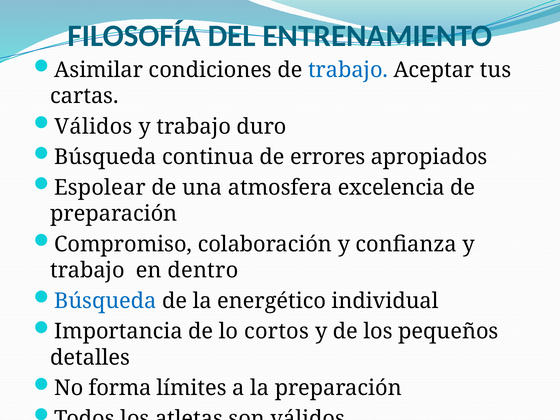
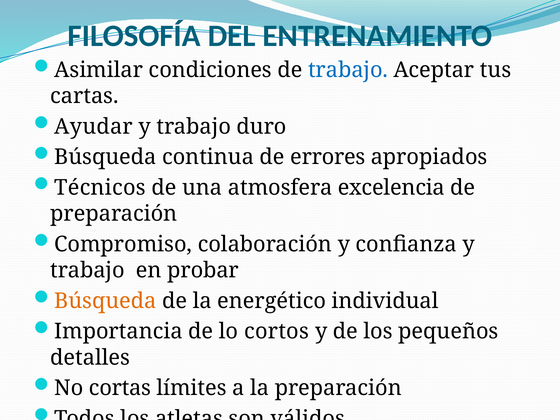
Válidos: Válidos -> Ayudar (94, 127)
Espolear: Espolear -> Técnicos (100, 188)
dentro: dentro -> probar (203, 270)
Búsqueda colour: blue -> orange (105, 301)
forma: forma -> cortas (120, 388)
